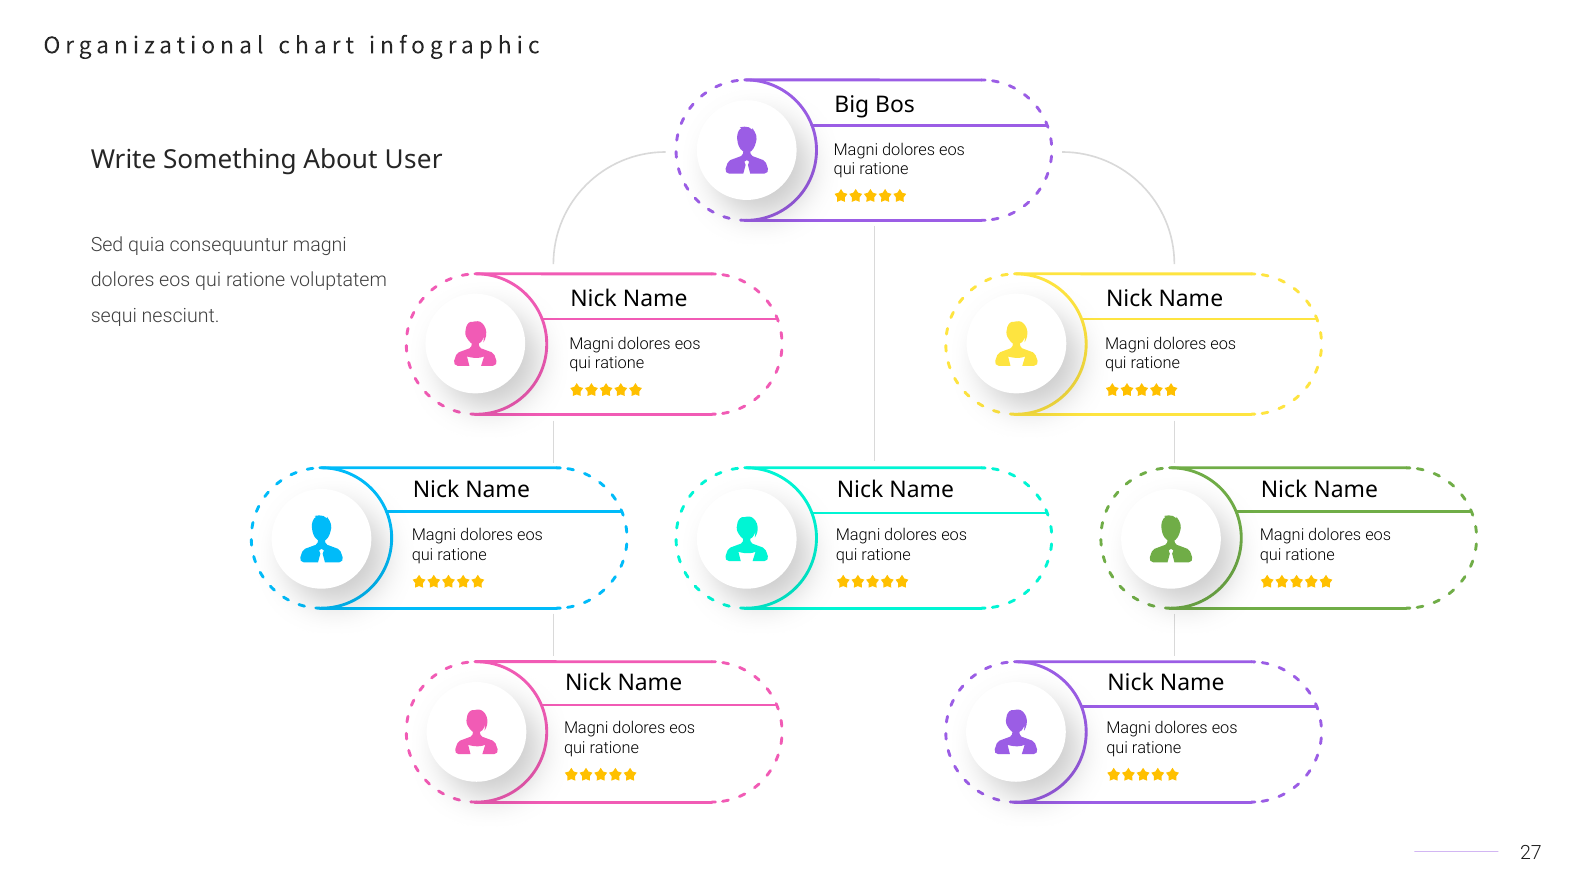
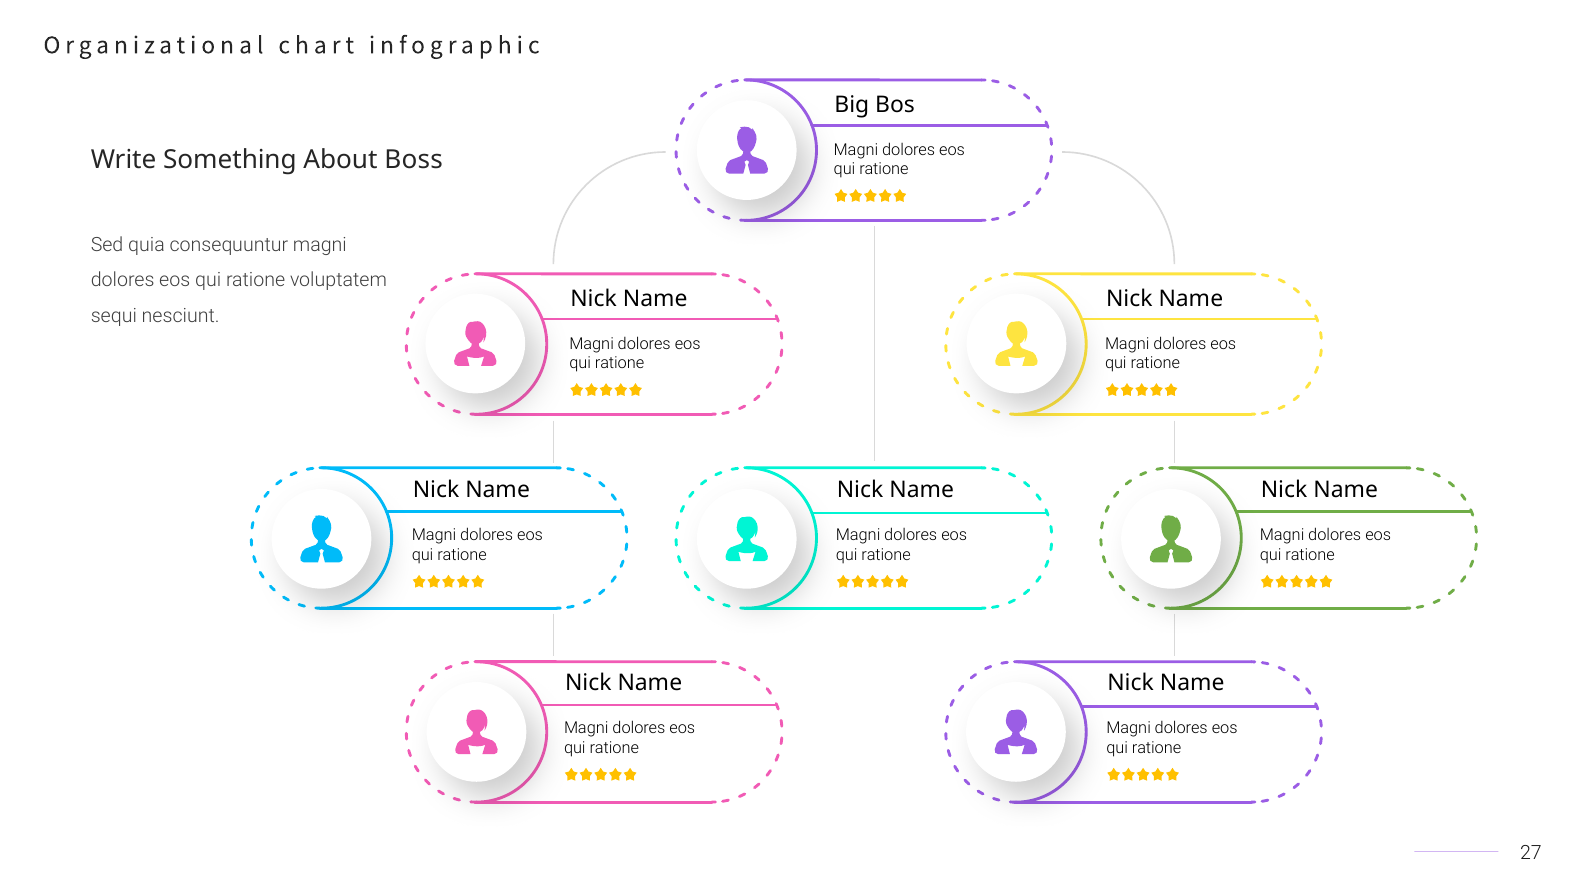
User: User -> Boss (414, 160)
